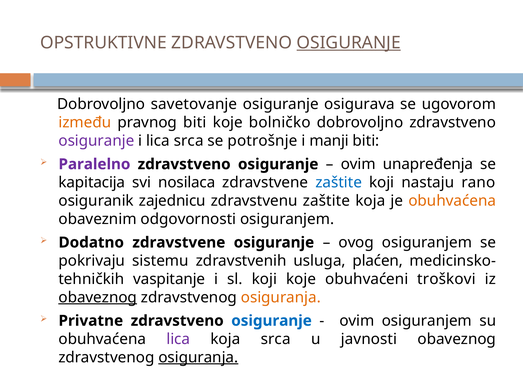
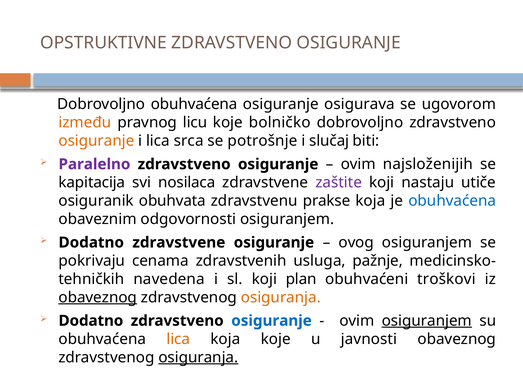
OSIGURANJE underline: present -> none (349, 43)
Dobrovoljno savetovanje: savetovanje -> obuhvaćena (194, 104)
pravnog biti: biti -> licu (195, 123)
osiguranje colour: purple -> orange (96, 141)
manji: manji -> slučaj (329, 141)
unapređenja: unapređenja -> najsloženijih (428, 164)
zaštite colour: blue -> purple (339, 183)
rano: rano -> utiče (479, 183)
zajednicu: zajednicu -> obuhvata (172, 201)
zdravstvenu zaštite: zaštite -> prakse (327, 201)
obuhvaćena colour: orange -> blue (452, 201)
sistemu: sistemu -> cenama (160, 261)
plaćen: plaćen -> pažnje (378, 261)
vaspitanje: vaspitanje -> navedena (169, 279)
koji koje: koje -> plan (301, 279)
Privatne: Privatne -> Dodatno (91, 321)
osiguranjem underline: none -> present (427, 321)
lica colour: purple -> orange (178, 339)
koja srca: srca -> koje (276, 339)
